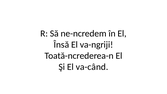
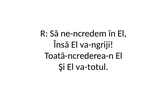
va-când: va-când -> va-totul (92, 67)
